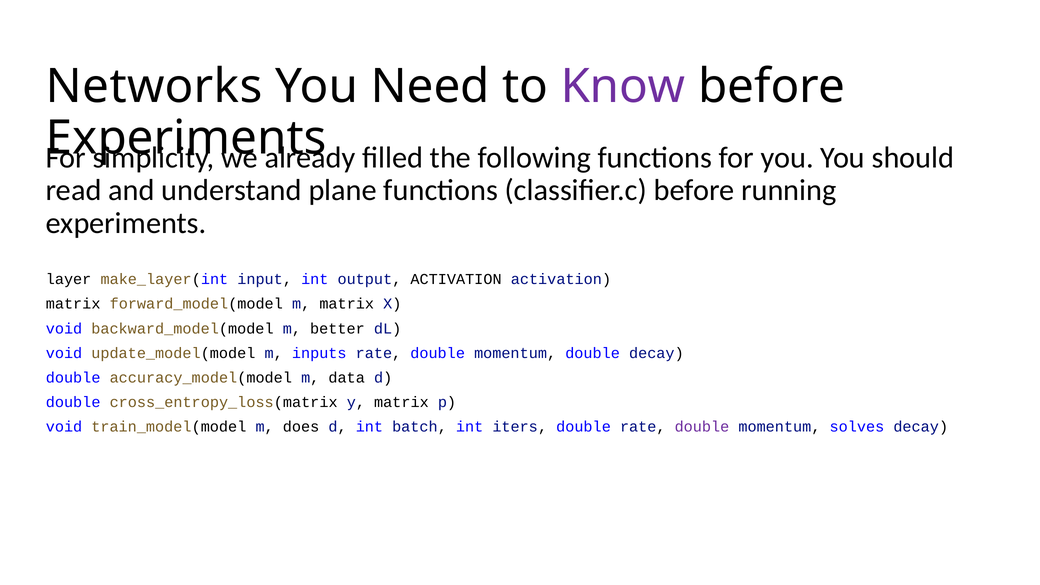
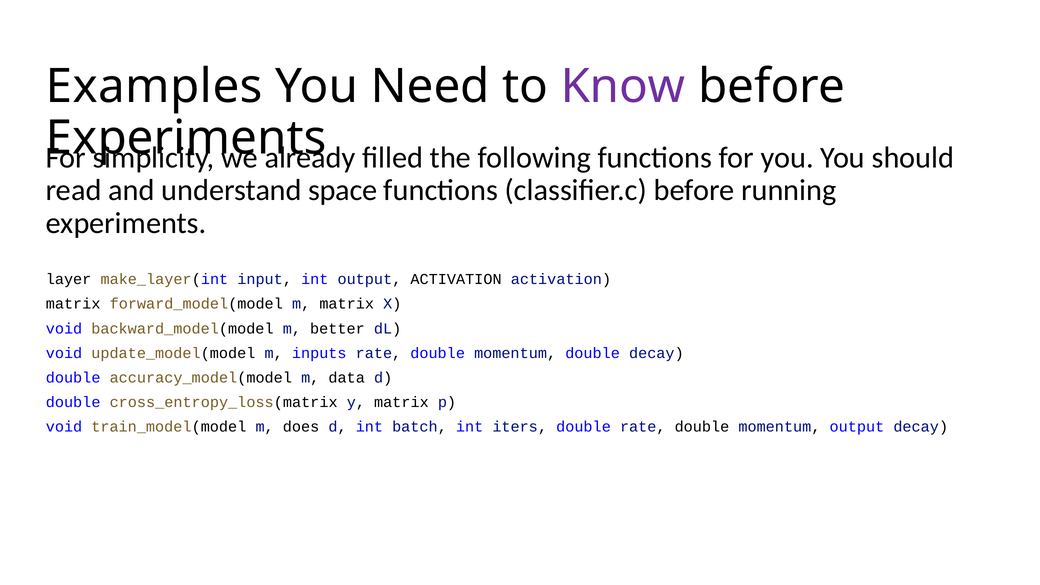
Networks: Networks -> Examples (154, 86)
plane: plane -> space (343, 190)
double colour: purple -> black (702, 427)
momentum solves: solves -> output (857, 427)
